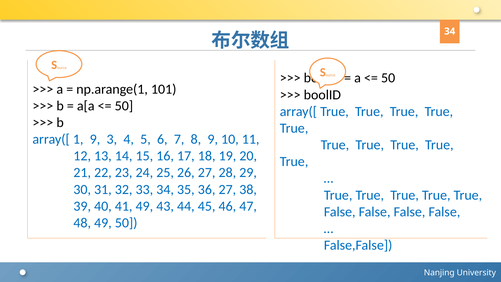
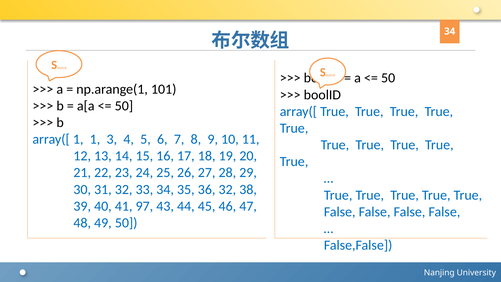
1 9: 9 -> 1 (95, 139)
36 27: 27 -> 32 (227, 189)
41 49: 49 -> 97 (144, 206)
